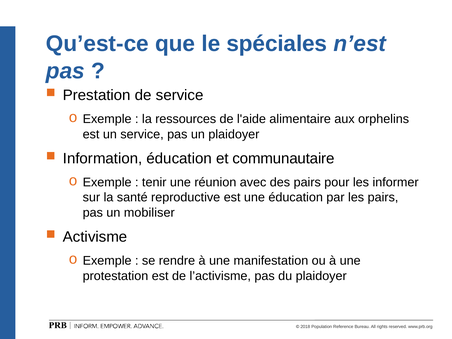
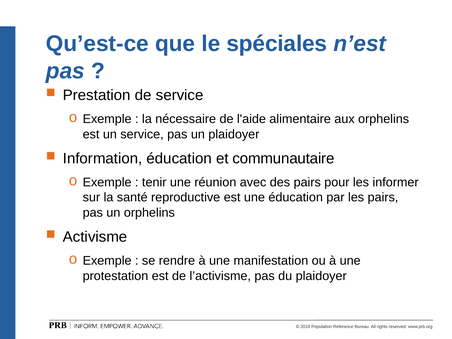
ressources: ressources -> nécessaire (186, 119)
un mobiliser: mobiliser -> orphelins (149, 213)
